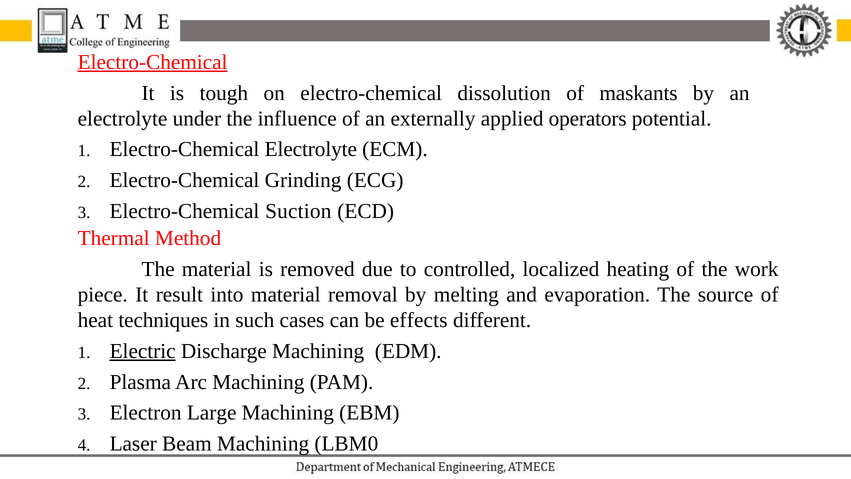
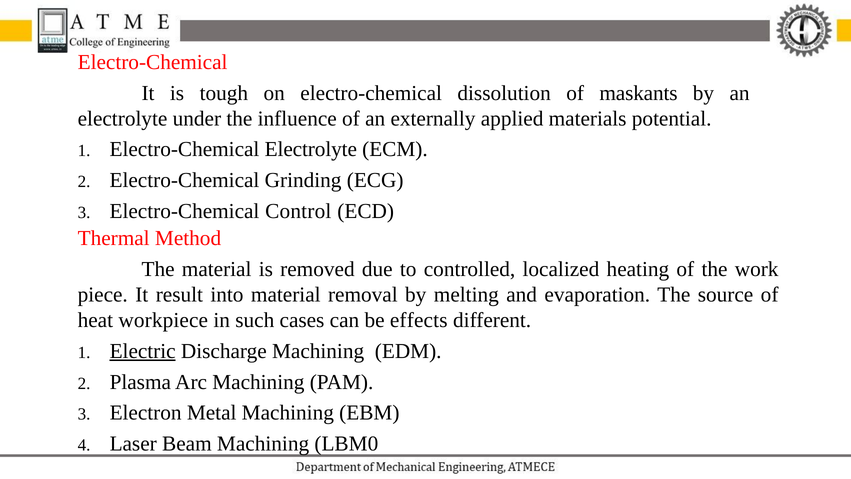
Electro-Chemical underline: present -> none (153, 62)
operators: operators -> materials (588, 118)
Suction: Suction -> Control (298, 211)
techniques: techniques -> workpiece (163, 320)
Large: Large -> Metal (212, 413)
